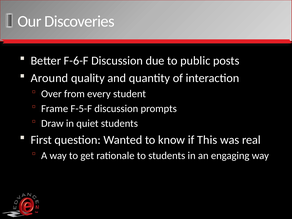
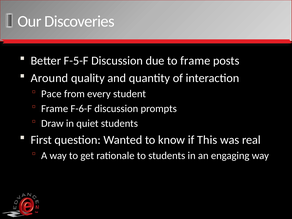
F-6-F: F-6-F -> F-5-F (76, 61)
to public: public -> frame (195, 61)
Over: Over -> Pace (51, 94)
F-5-F: F-5-F -> F-6-F (81, 109)
